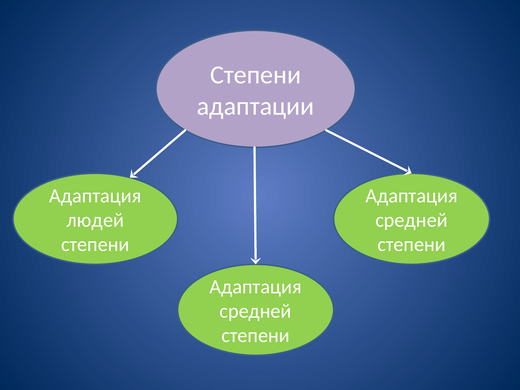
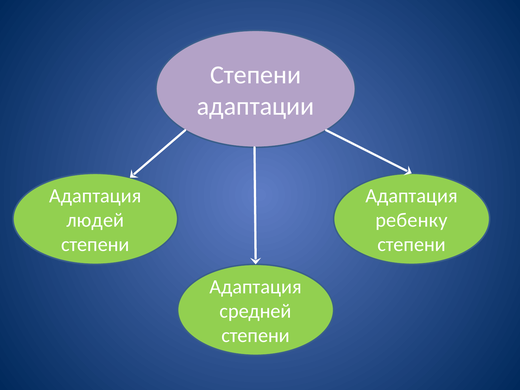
средней: средней -> ребенку (412, 220)
